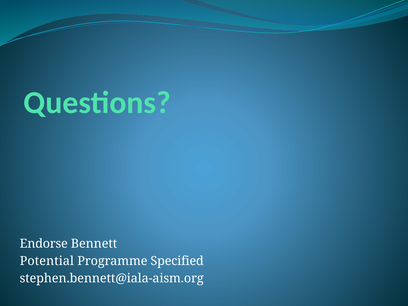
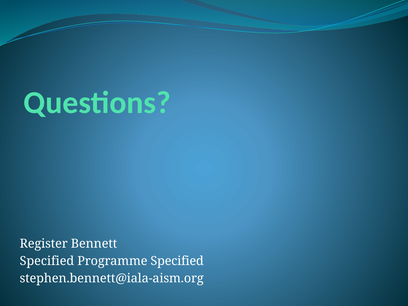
Endorse: Endorse -> Register (44, 244)
Potential: Potential -> Specified (47, 261)
